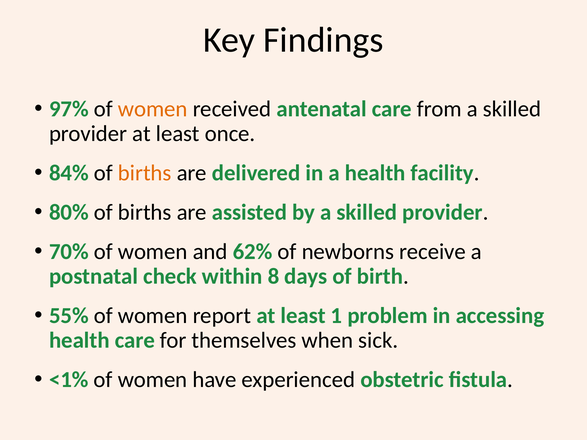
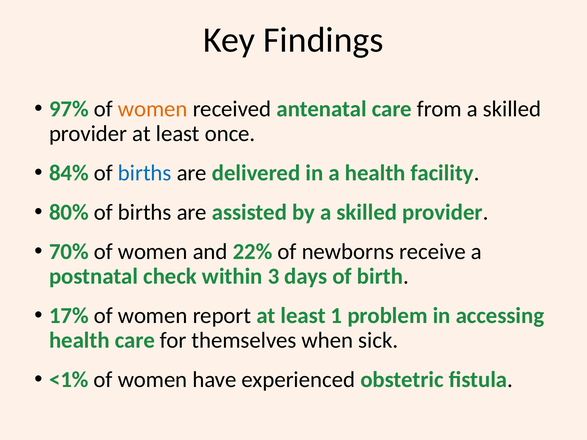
births colour: orange -> blue (145, 173)
62%: 62% -> 22% (253, 252)
8: 8 -> 3 (273, 276)
55%: 55% -> 17% (69, 316)
